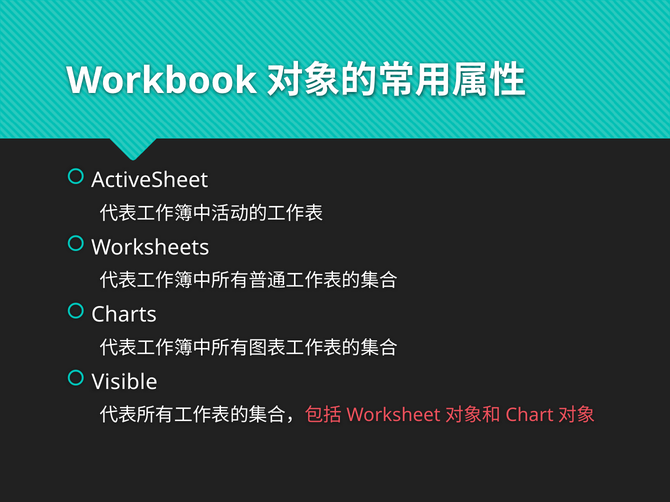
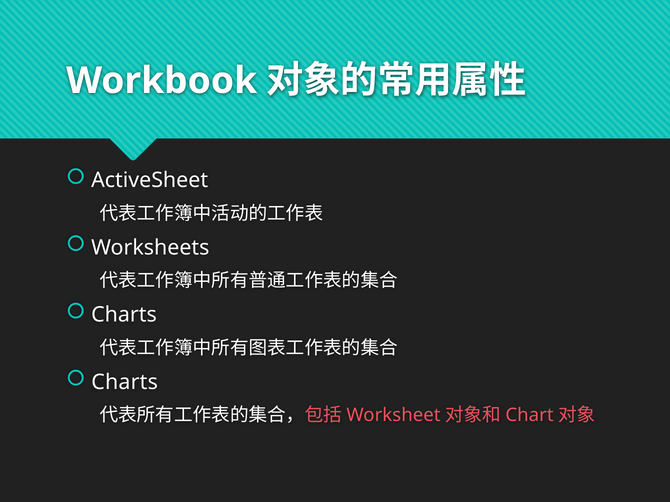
Visible: Visible -> Charts (125, 383)
